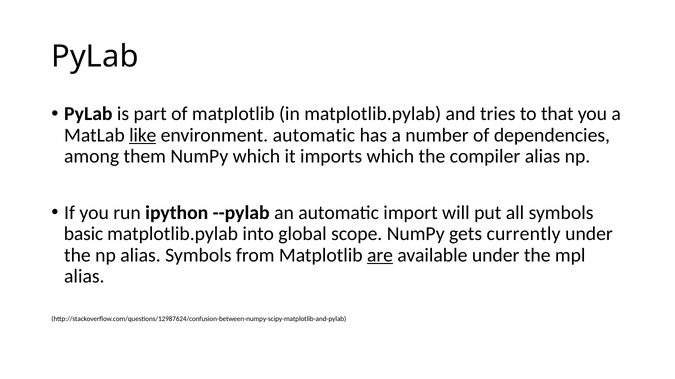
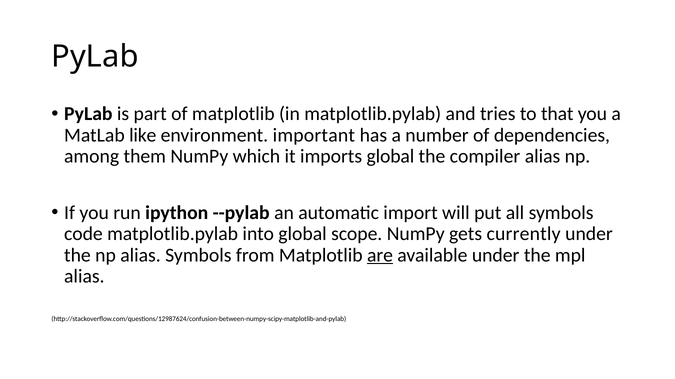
like underline: present -> none (143, 135)
environment automatic: automatic -> important (314, 135)
imports which: which -> global (390, 157)
basic: basic -> code (83, 234)
